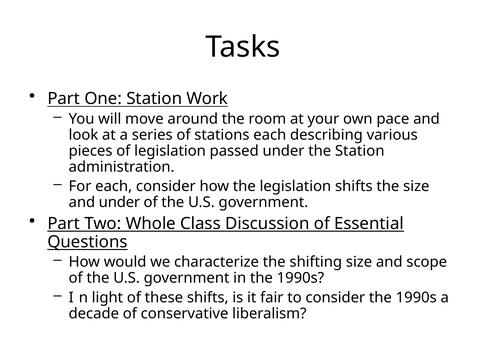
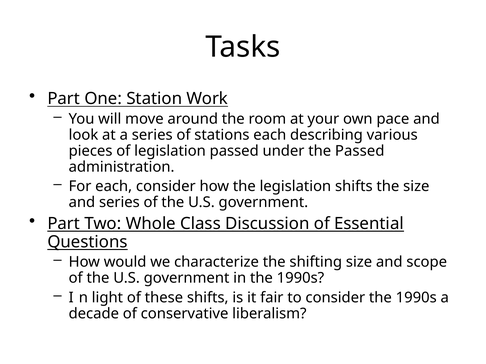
the Station: Station -> Passed (360, 151)
and under: under -> series (119, 203)
